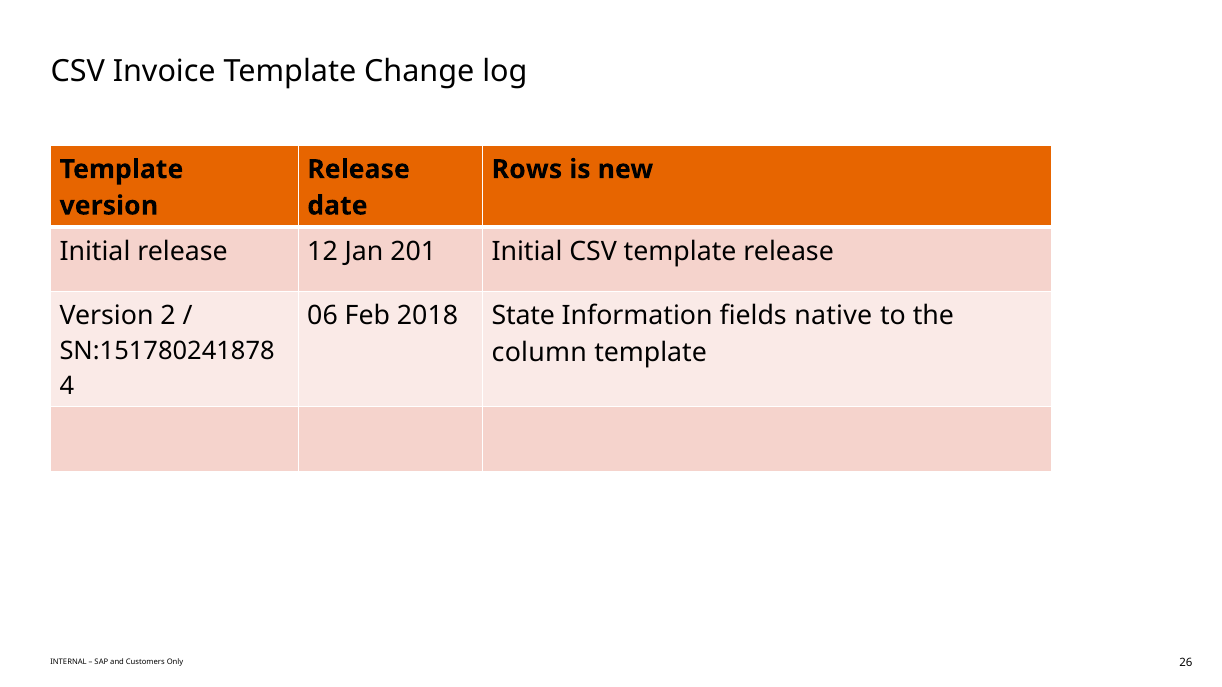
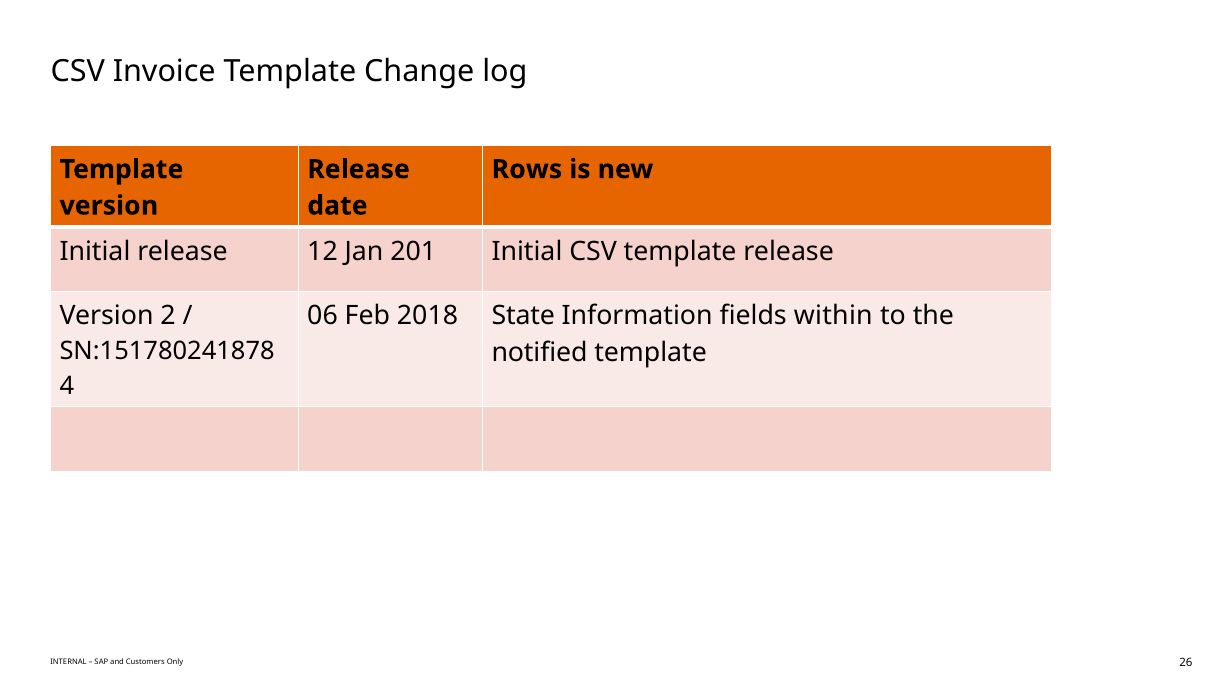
native: native -> within (833, 316)
column: column -> notified (540, 352)
